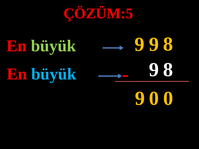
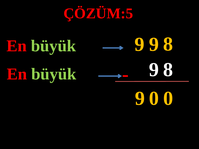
büyük colour: light blue -> light green (54, 74)
